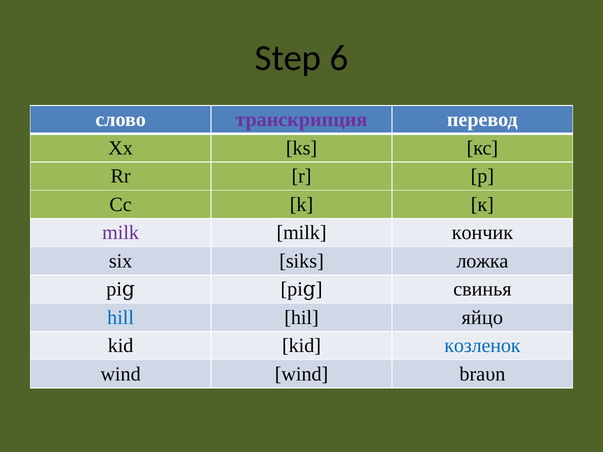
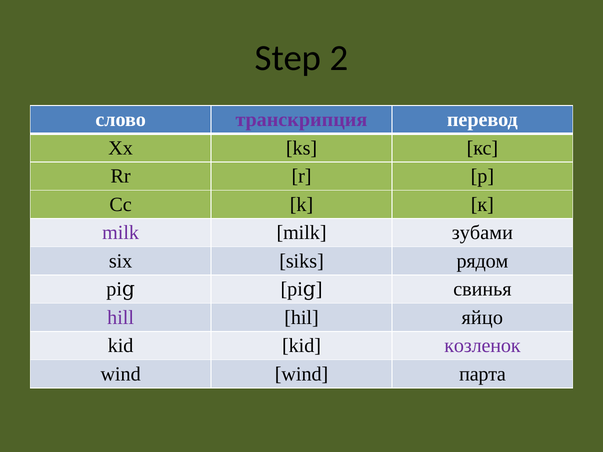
6: 6 -> 2 (339, 58)
кончик: кончик -> зубами (482, 233)
ложка: ложка -> рядом (482, 261)
hill colour: blue -> purple (121, 318)
козленок colour: blue -> purple (482, 346)
braυn: braυn -> парта (482, 374)
